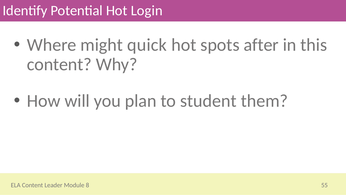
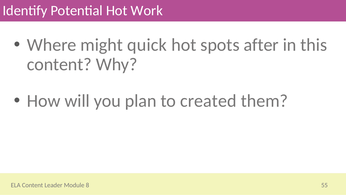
Login: Login -> Work (147, 11)
student: student -> created (208, 101)
